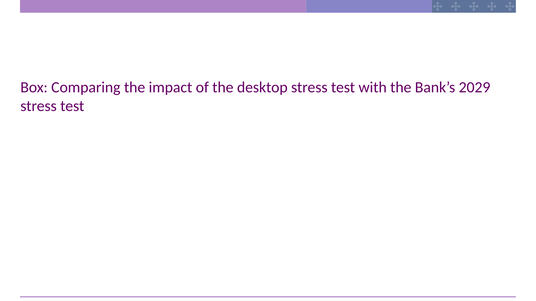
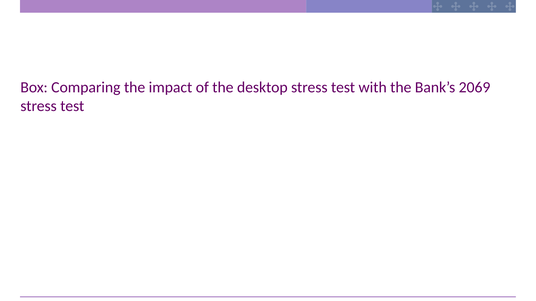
2029: 2029 -> 2069 (475, 88)
